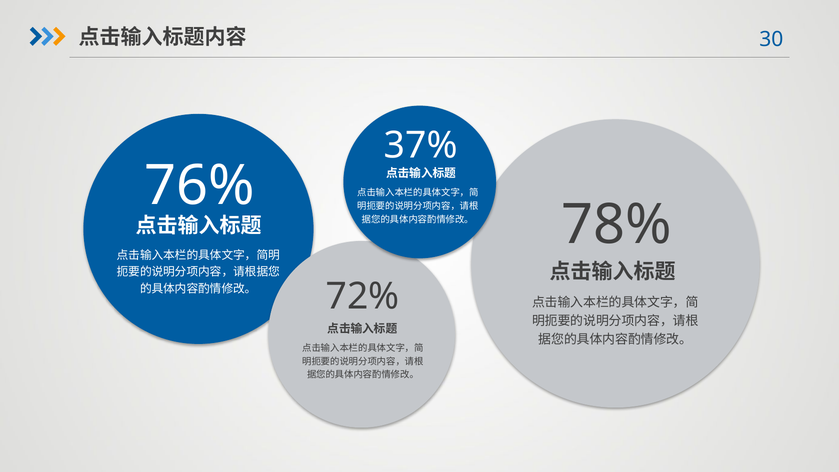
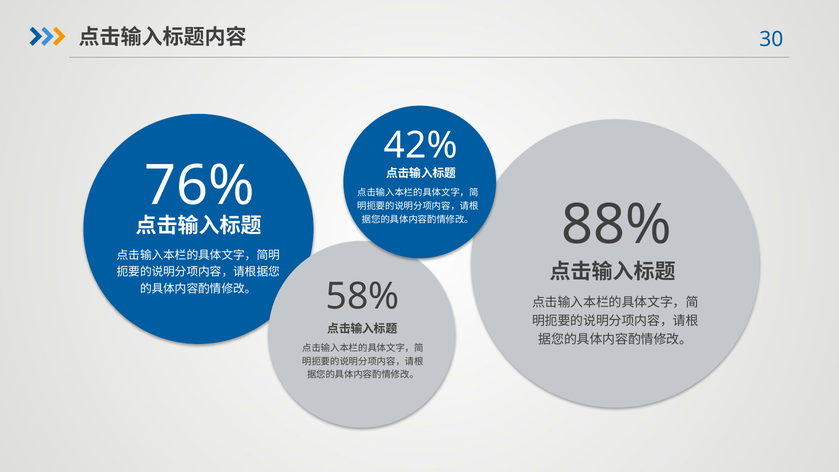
37%: 37% -> 42% (421, 146)
78%: 78% -> 88% (617, 225)
72%: 72% -> 58% (363, 296)
